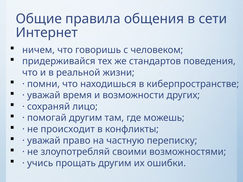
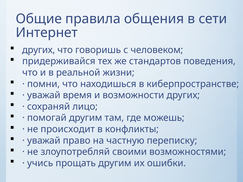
ничем: ничем -> других (39, 50)
